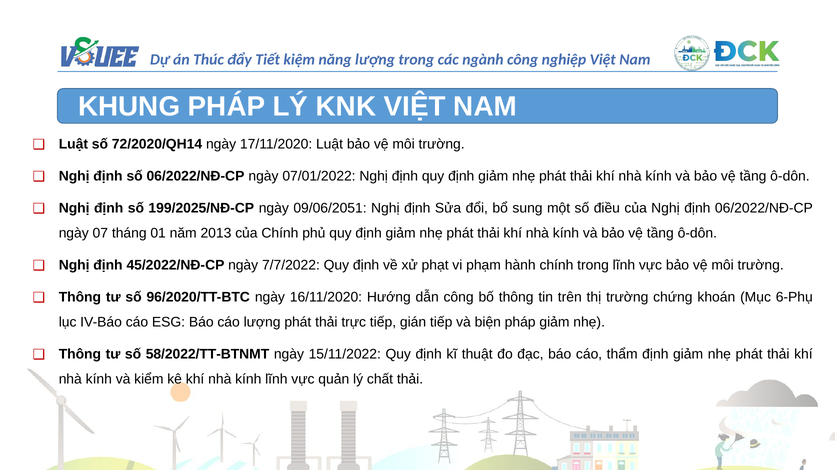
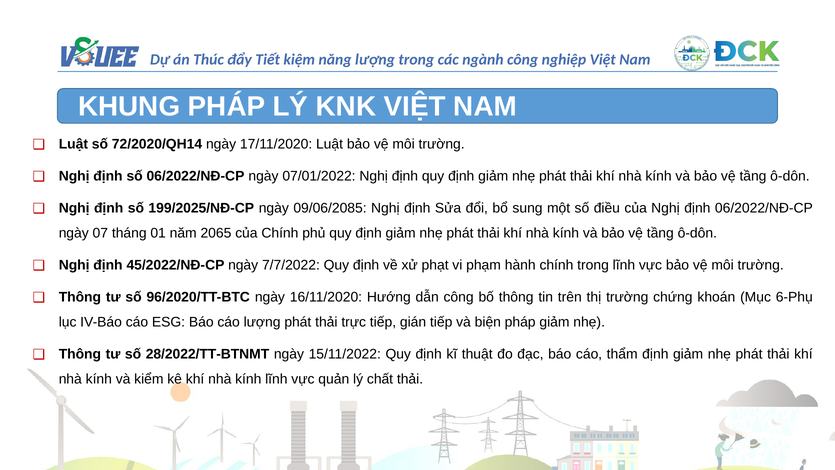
09/06/2051: 09/06/2051 -> 09/06/2085 (330, 208)
2013: 2013 -> 2065 (216, 233)
58/2022/TT-BTNMT: 58/2022/TT-BTNMT -> 28/2022/TT-BTNMT (207, 354)
